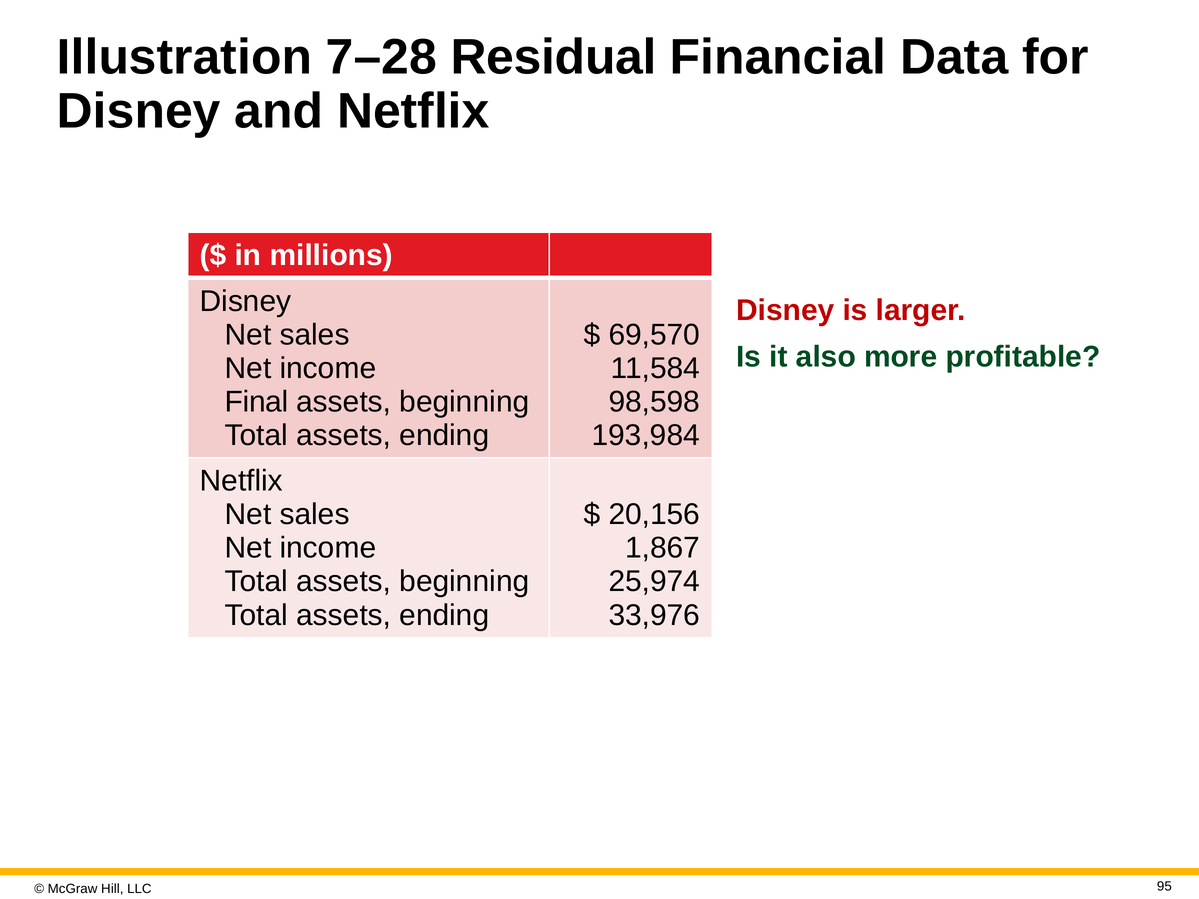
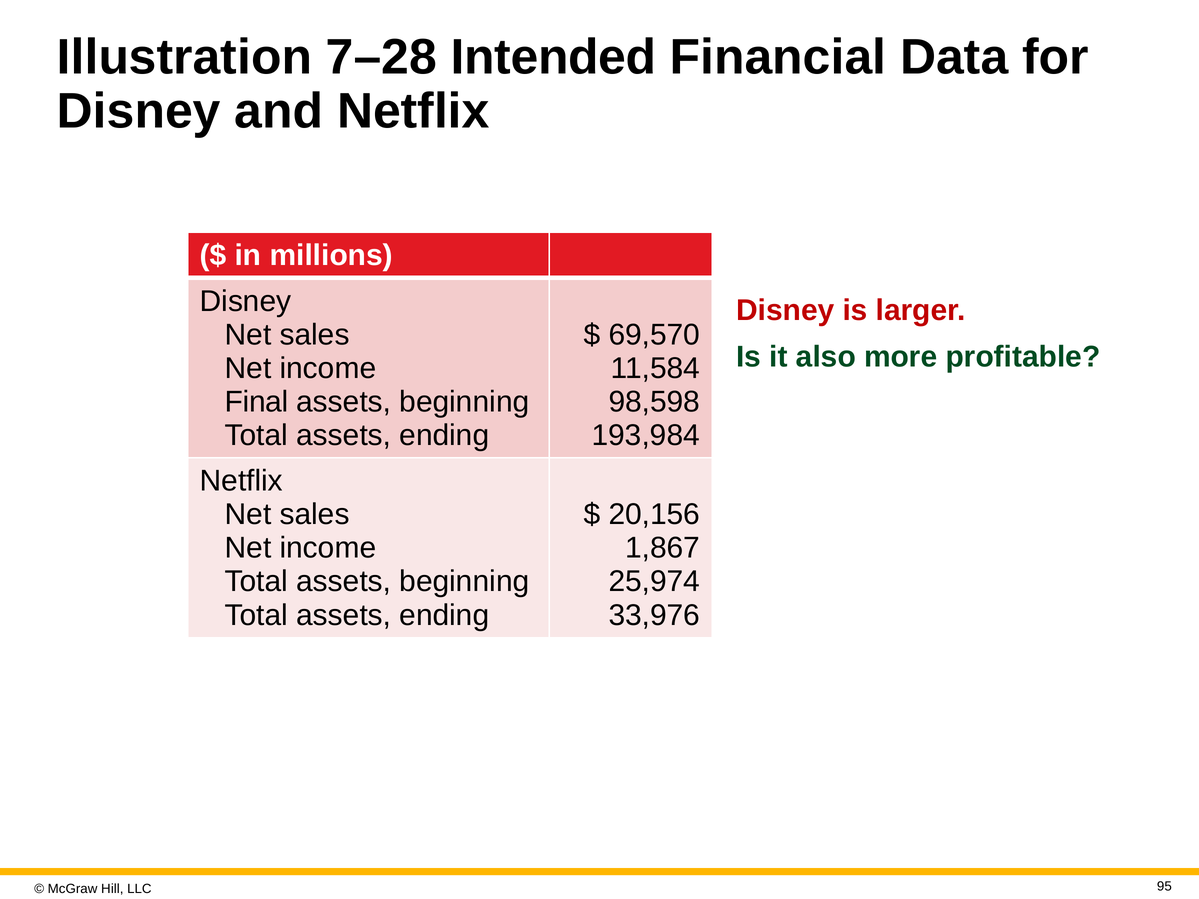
Residual: Residual -> Intended (554, 57)
